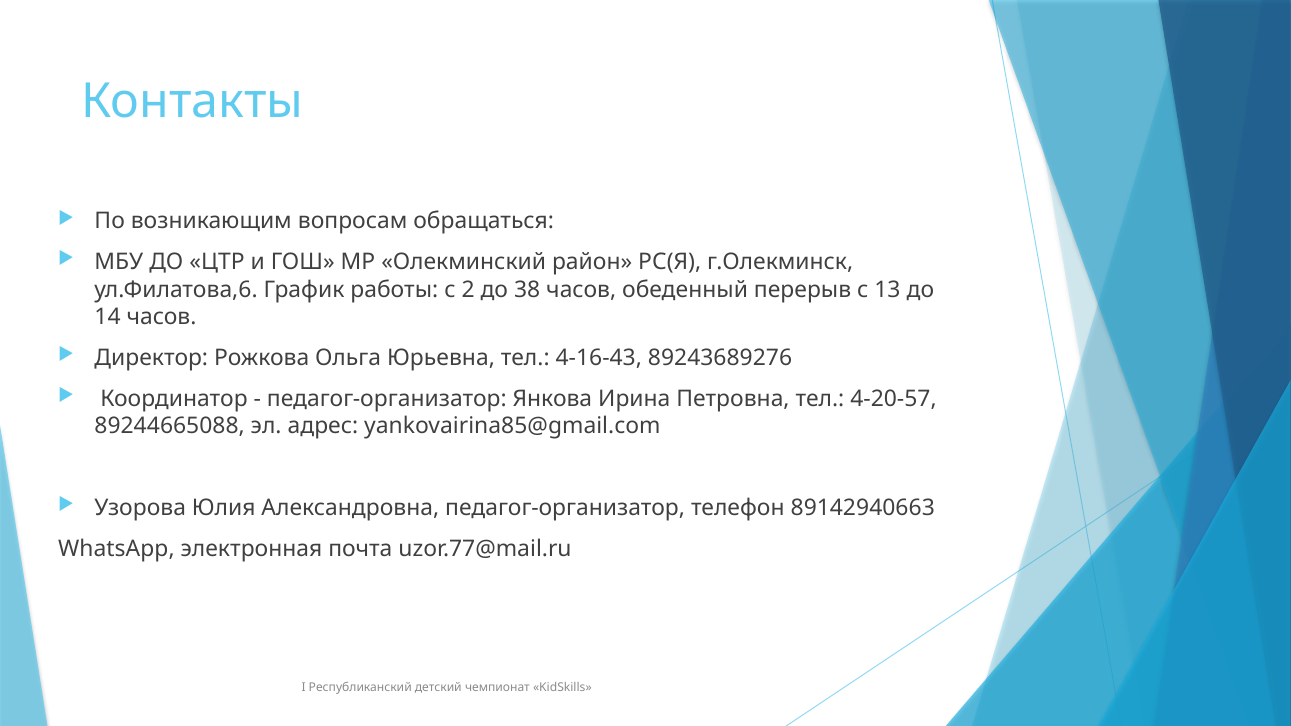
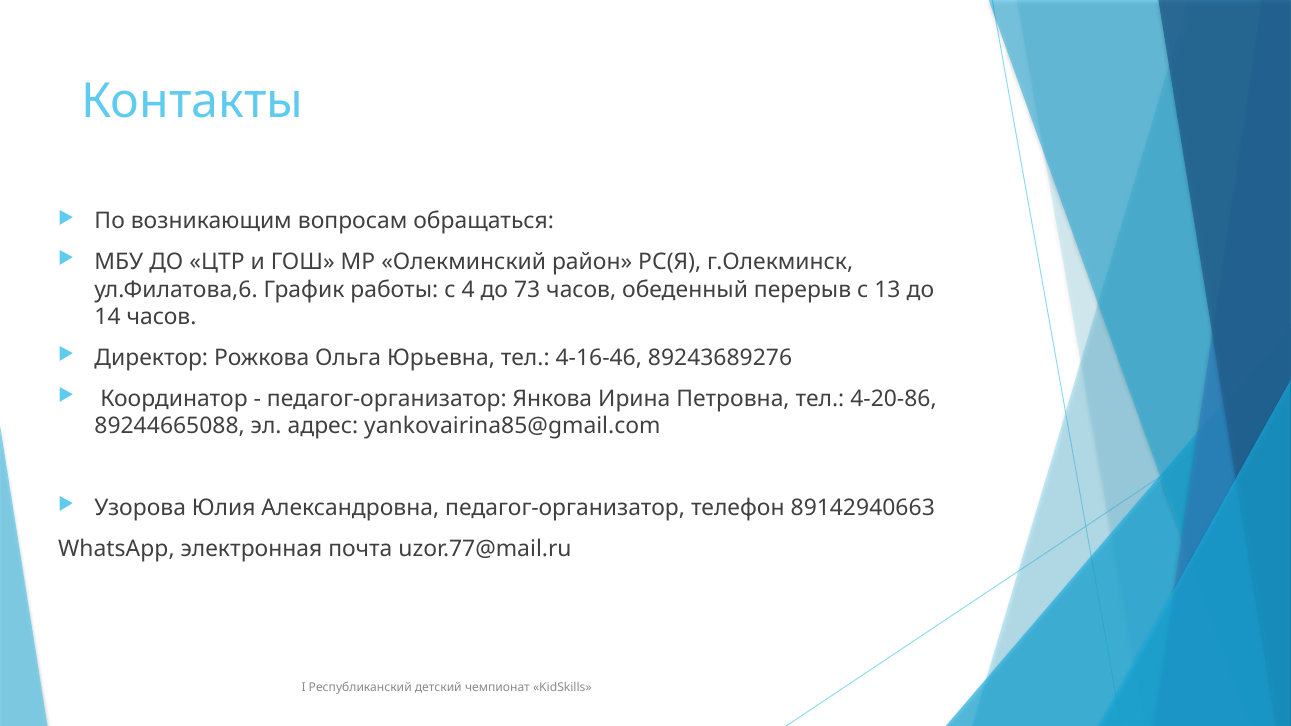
2: 2 -> 4 (468, 290)
38: 38 -> 73 (527, 290)
4-16-43: 4-16-43 -> 4-16-46 (599, 358)
4-20-57: 4-20-57 -> 4-20-86 (893, 399)
